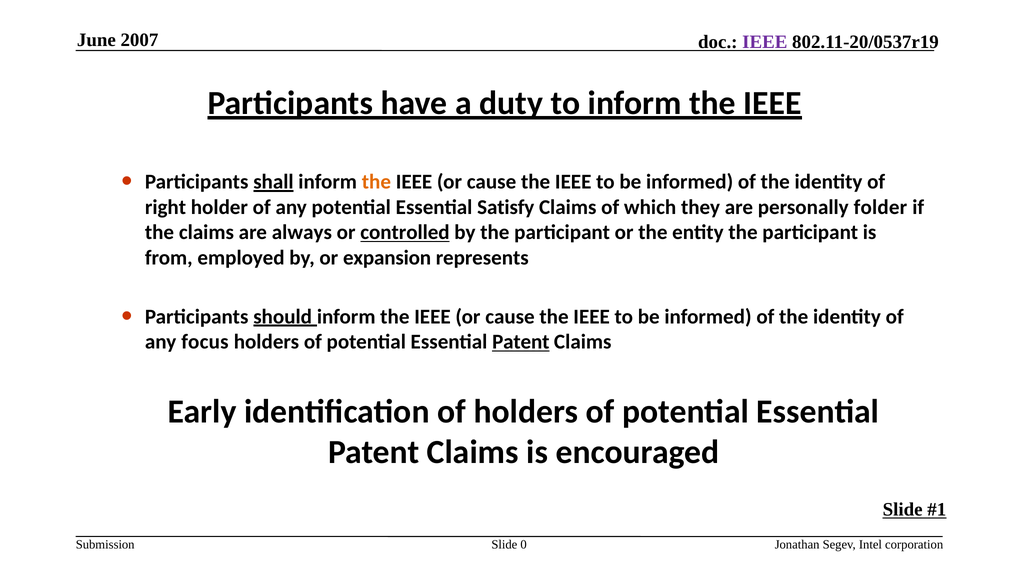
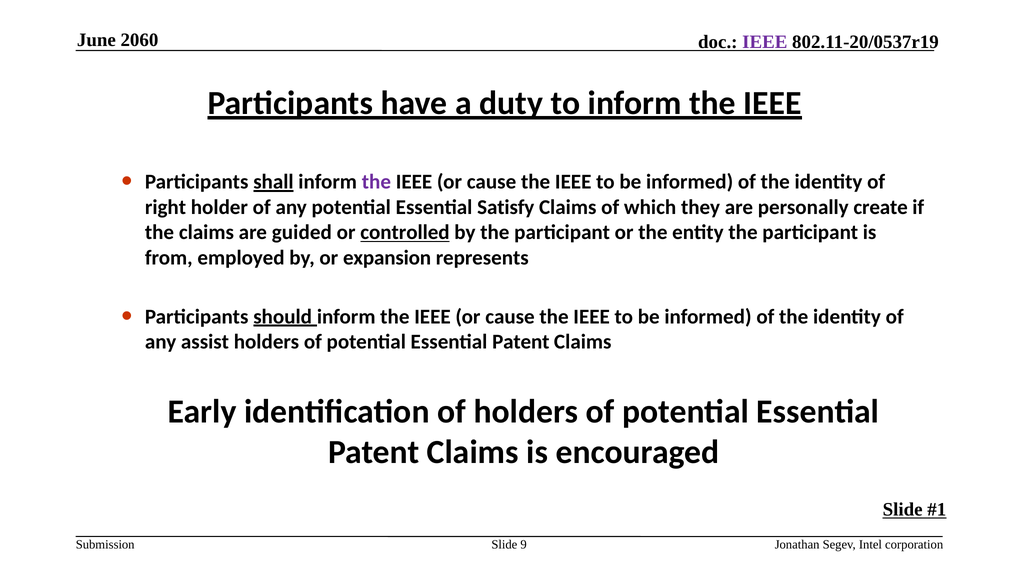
2007: 2007 -> 2060 (139, 40)
the colour: orange -> purple (376, 182)
folder: folder -> create (881, 207)
always: always -> guided (302, 233)
focus: focus -> assist (205, 342)
Patent underline: present -> none (521, 342)
0: 0 -> 9 (524, 545)
